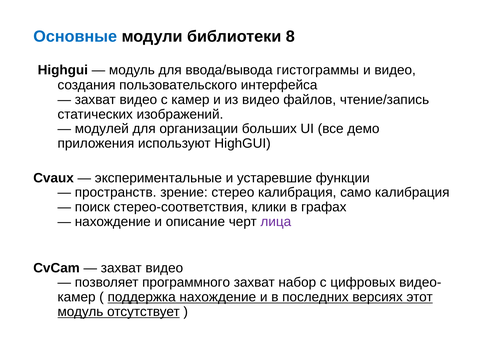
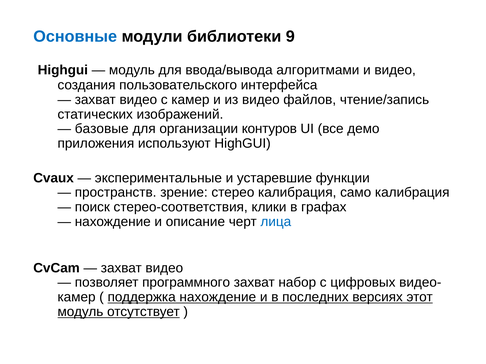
8: 8 -> 9 (290, 36)
гистограммы: гистограммы -> алгоритмами (318, 70)
модулей: модулей -> базовые (102, 129)
больших: больших -> контуров (269, 129)
лица colour: purple -> blue (276, 222)
